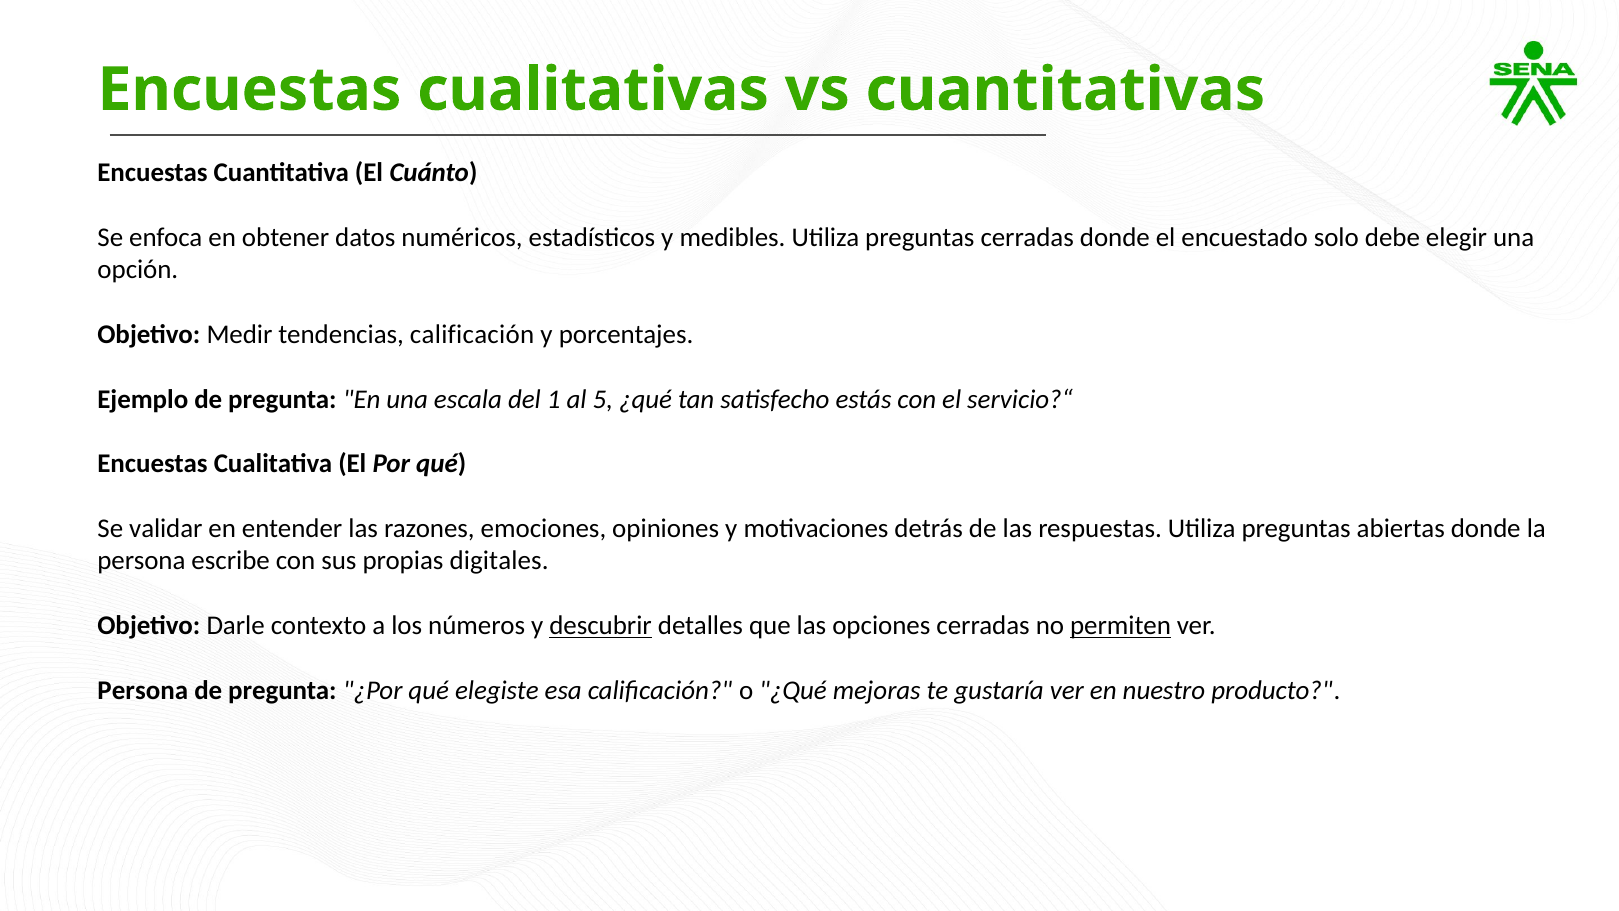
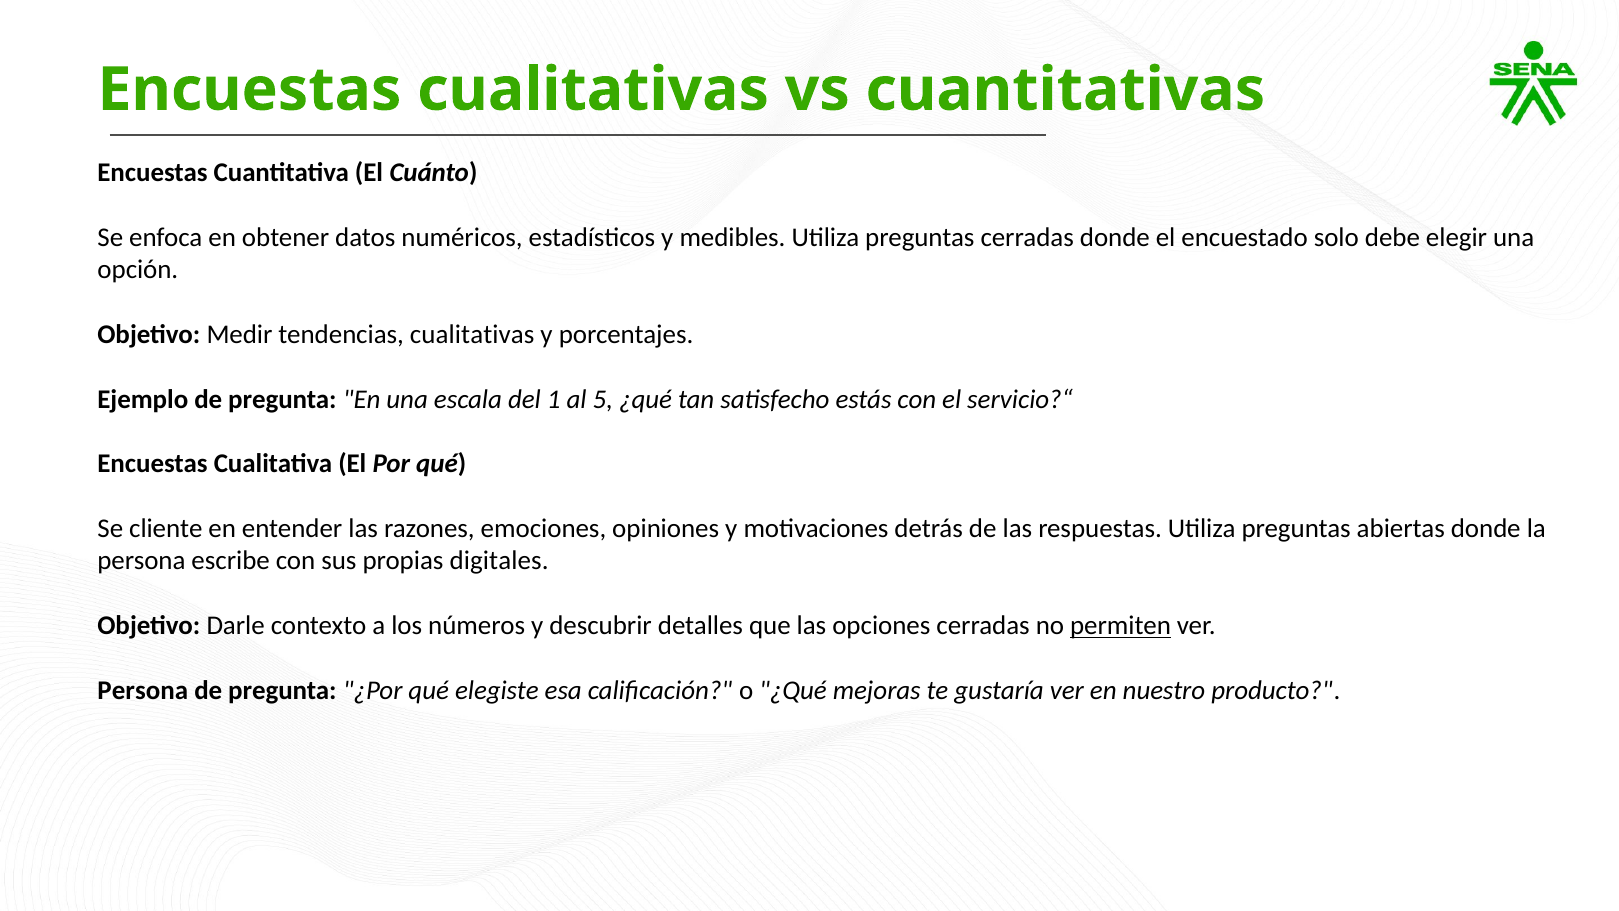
tendencias calificación: calificación -> cualitativas (472, 334)
validar: validar -> cliente (166, 529)
descubrir underline: present -> none (601, 626)
